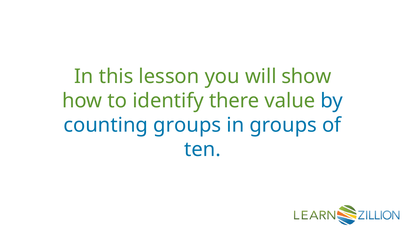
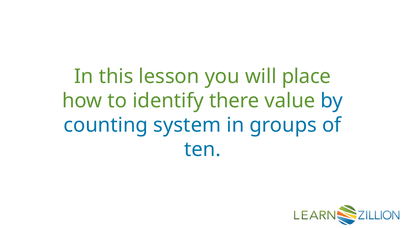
show: show -> place (306, 76)
counting groups: groups -> system (187, 125)
